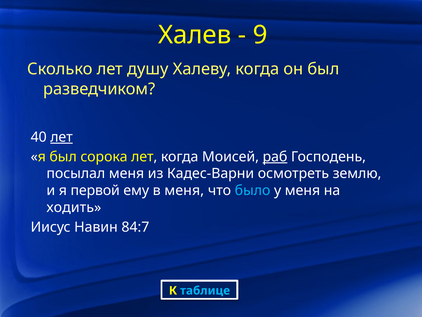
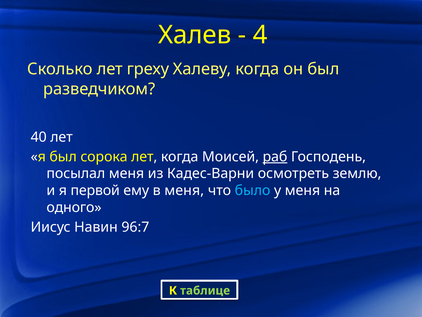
9: 9 -> 4 (260, 35)
душу: душу -> греху (148, 69)
лет underline: present -> none (62, 137)
ходить: ходить -> одного (74, 207)
84:7: 84:7 -> 96:7 (135, 227)
таблице colour: light blue -> light green (205, 290)
